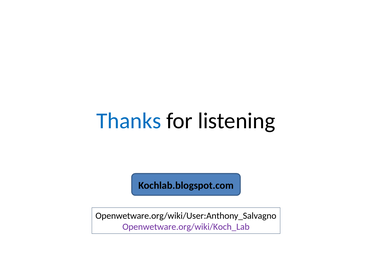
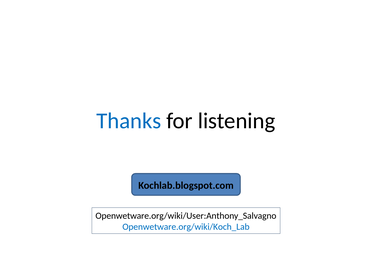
Openwetware.org/wiki/Koch_Lab colour: purple -> blue (186, 227)
